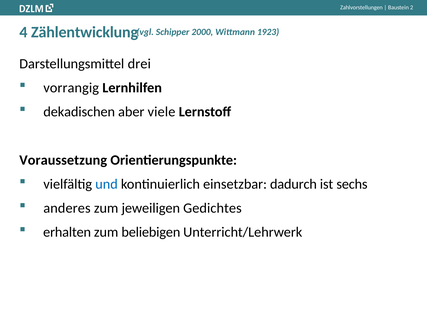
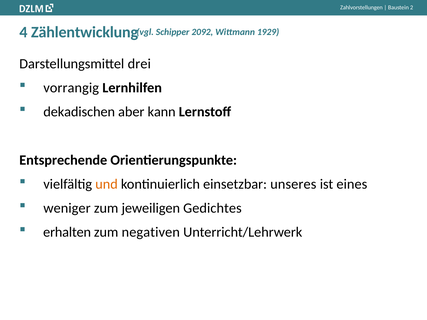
2000: 2000 -> 2092 (202, 32)
1923: 1923 -> 1929 (268, 32)
viele: viele -> kann (162, 112)
Voraussetzung: Voraussetzung -> Entsprechende (63, 160)
und colour: blue -> orange (107, 184)
dadurch: dadurch -> unseres (293, 184)
sechs: sechs -> eines (352, 184)
anderes: anderes -> weniger (67, 208)
beliebigen: beliebigen -> negativen (151, 232)
